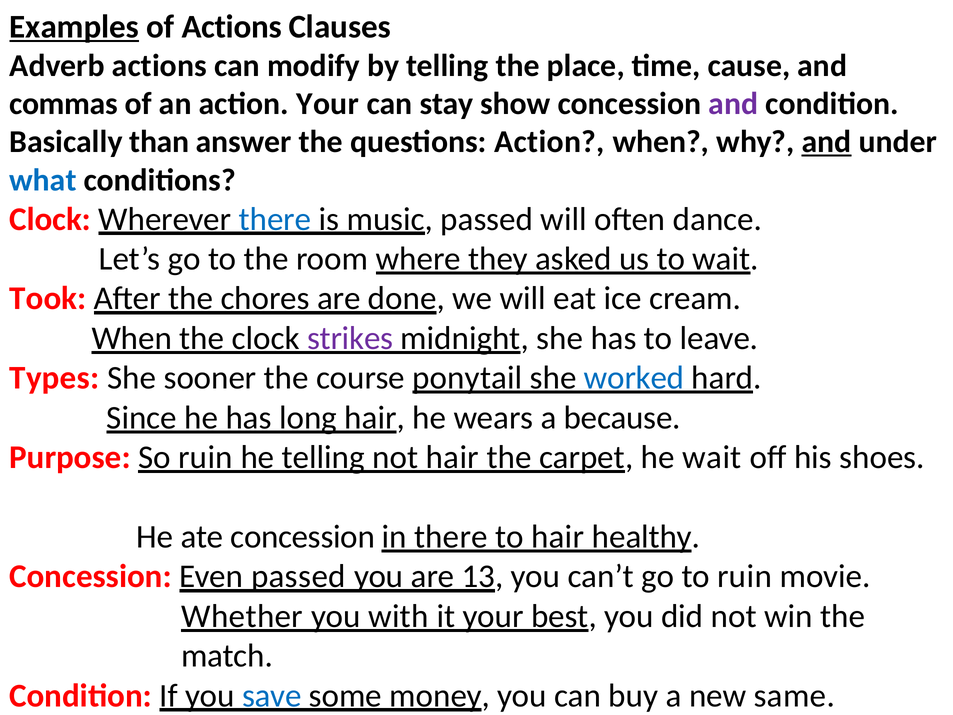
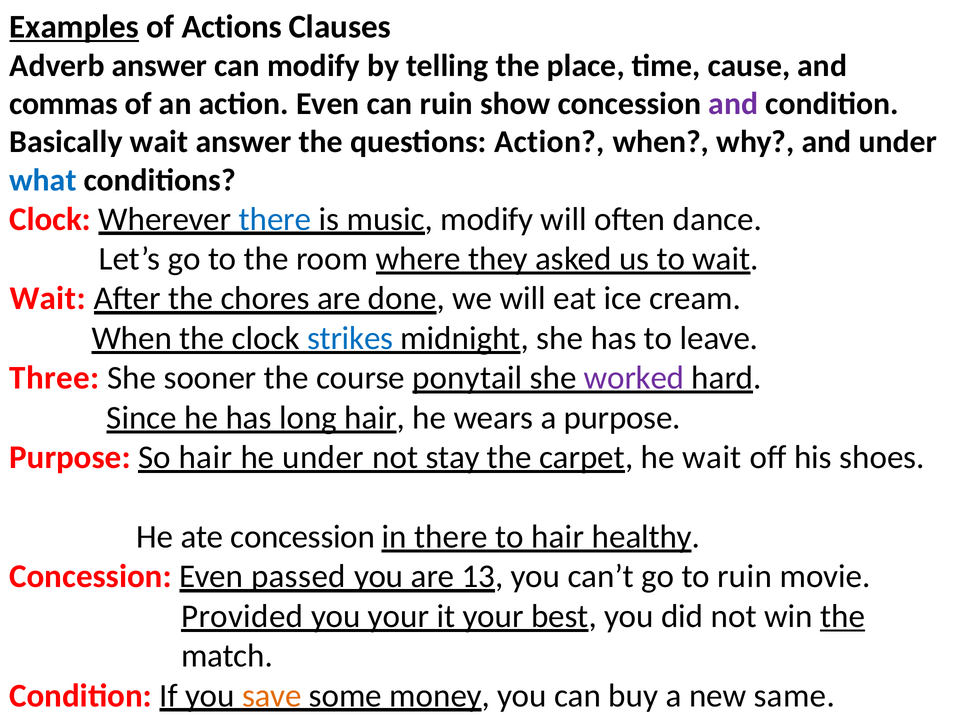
Adverb actions: actions -> answer (159, 66)
action Your: Your -> Even (328, 104)
can stay: stay -> ruin (446, 104)
Basically than: than -> wait (159, 142)
and underline: present -> none (826, 142)
music passed: passed -> modify (487, 219)
Took: Took -> Wait (48, 298)
strikes colour: purple -> blue (350, 338)
Types: Types -> Three (54, 378)
worked colour: blue -> purple (634, 378)
a because: because -> purpose (622, 417)
So ruin: ruin -> hair (205, 457)
he telling: telling -> under (323, 457)
not hair: hair -> stay (453, 457)
Whether: Whether -> Provided (242, 616)
you with: with -> your (399, 616)
the underline: none -> present (843, 616)
save colour: blue -> orange (272, 695)
